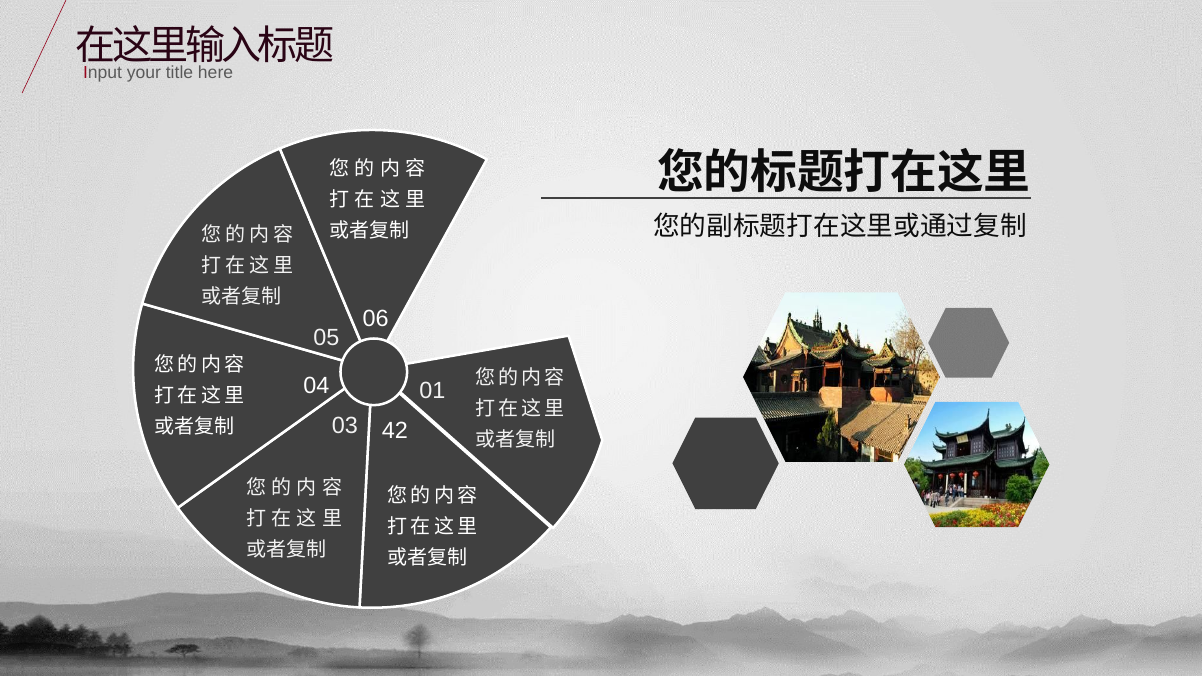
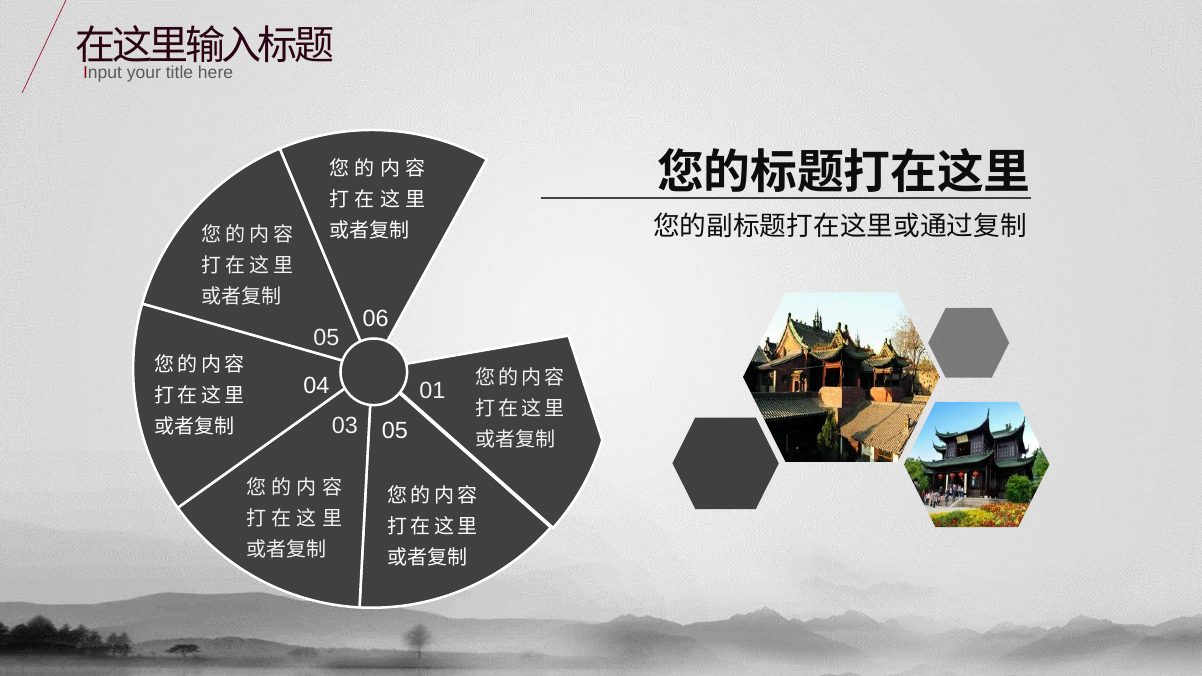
03 42: 42 -> 05 (395, 430)
